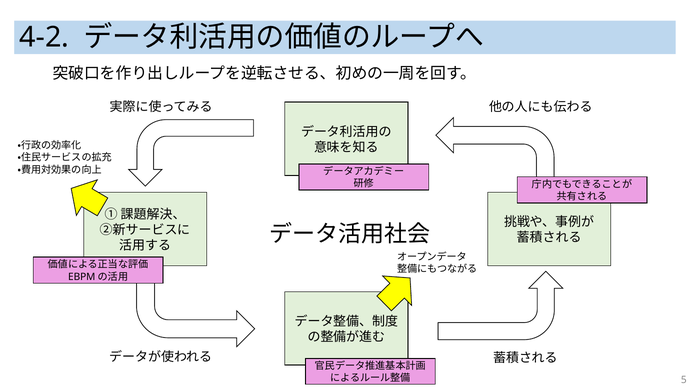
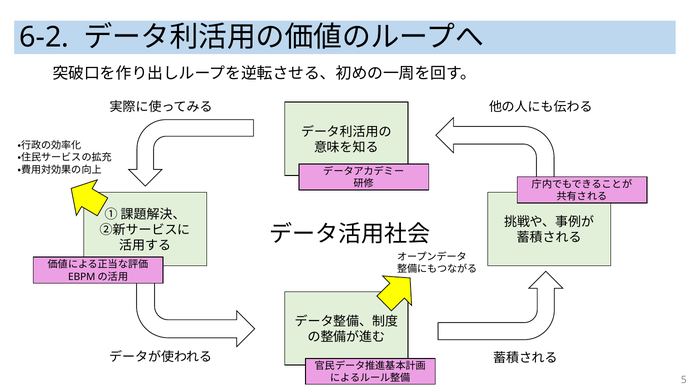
4-2: 4-2 -> 6-2 (44, 37)
